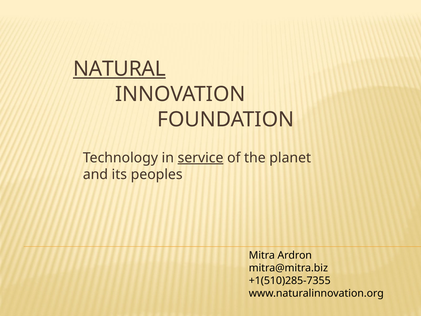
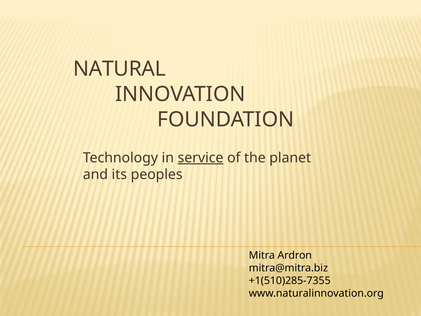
NATURAL underline: present -> none (119, 69)
